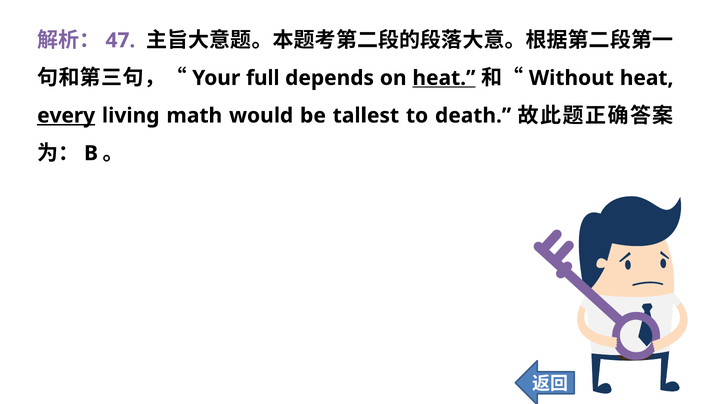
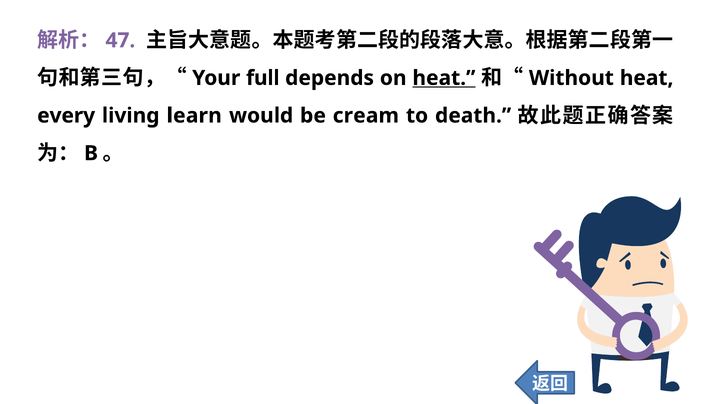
every underline: present -> none (66, 116)
math: math -> learn (194, 116)
tallest: tallest -> cream (366, 116)
